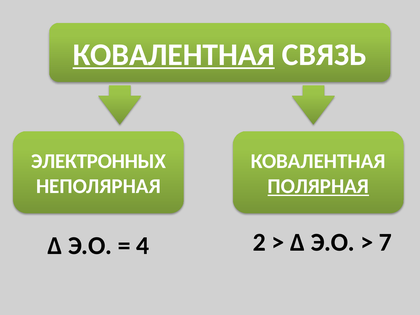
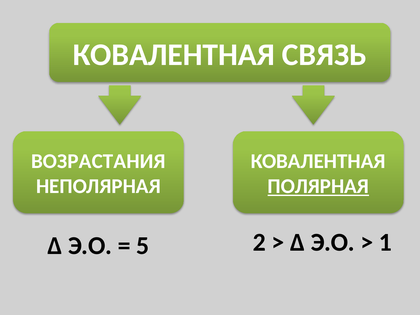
КОВАЛЕНТНАЯ underline: present -> none (174, 55)
ЭЛЕКТРОННЫХ: ЭЛЕКТРОННЫХ -> ВОЗРАСТАНИЯ (98, 161)
4: 4 -> 5 (143, 246)
7: 7 -> 1 (385, 242)
